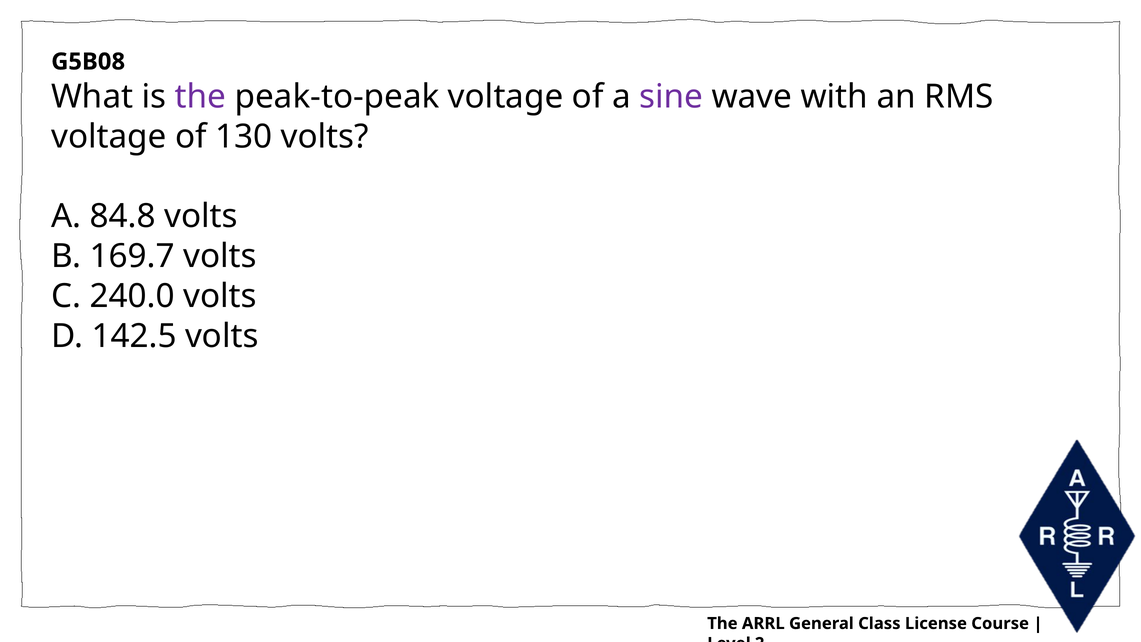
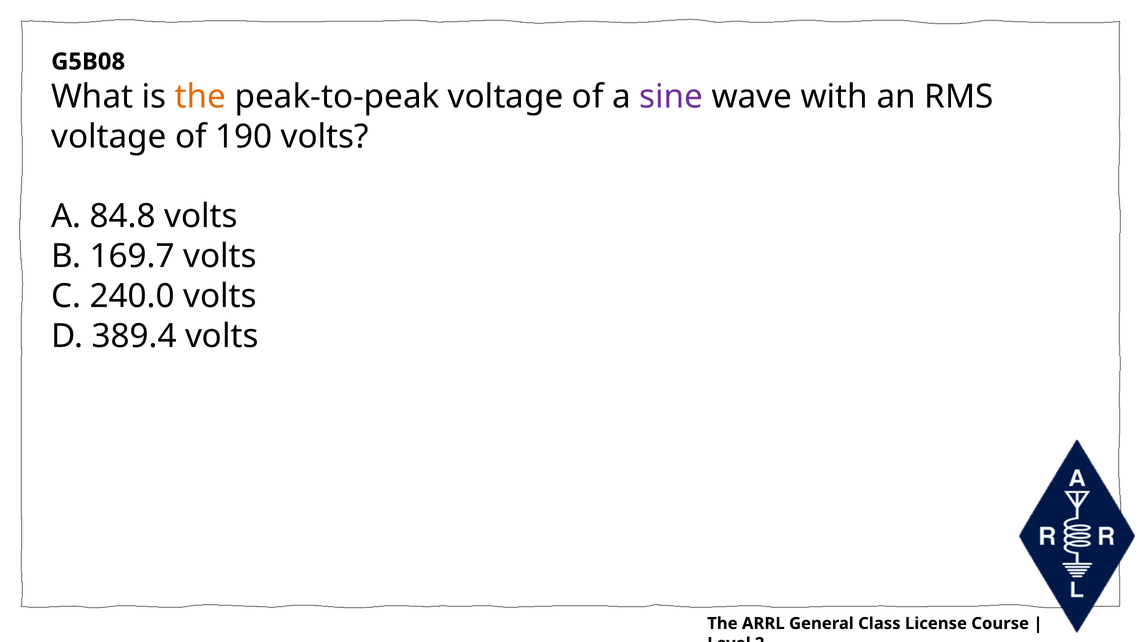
the colour: purple -> orange (201, 97)
130: 130 -> 190 (244, 137)
142.5: 142.5 -> 389.4 (134, 336)
